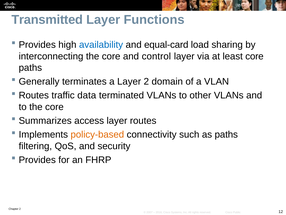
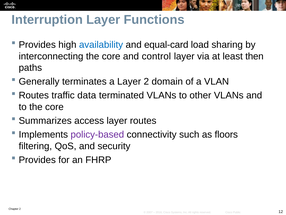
Transmitted: Transmitted -> Interruption (47, 20)
least core: core -> then (254, 56)
policy-based colour: orange -> purple (97, 134)
as paths: paths -> floors (226, 134)
